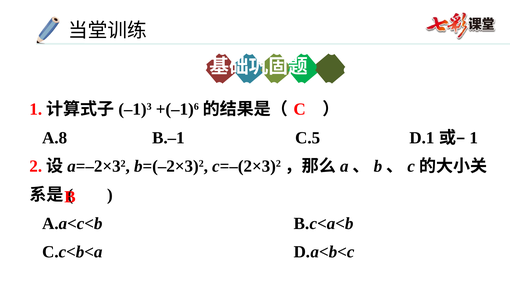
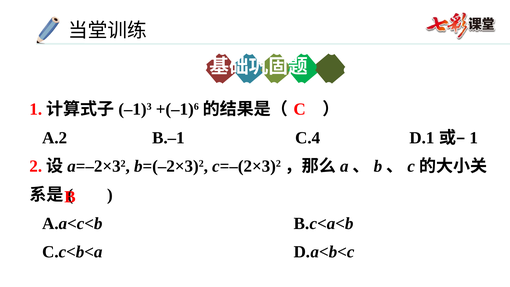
A.8: A.8 -> A.2 (55, 138)
C.5: C.5 -> C.4 (308, 138)
